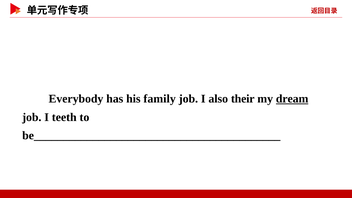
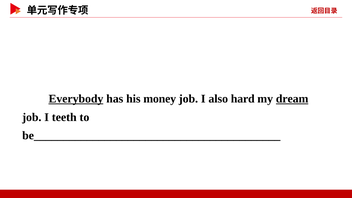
Everybody underline: none -> present (76, 99)
family: family -> money (160, 99)
their: their -> hard (243, 99)
